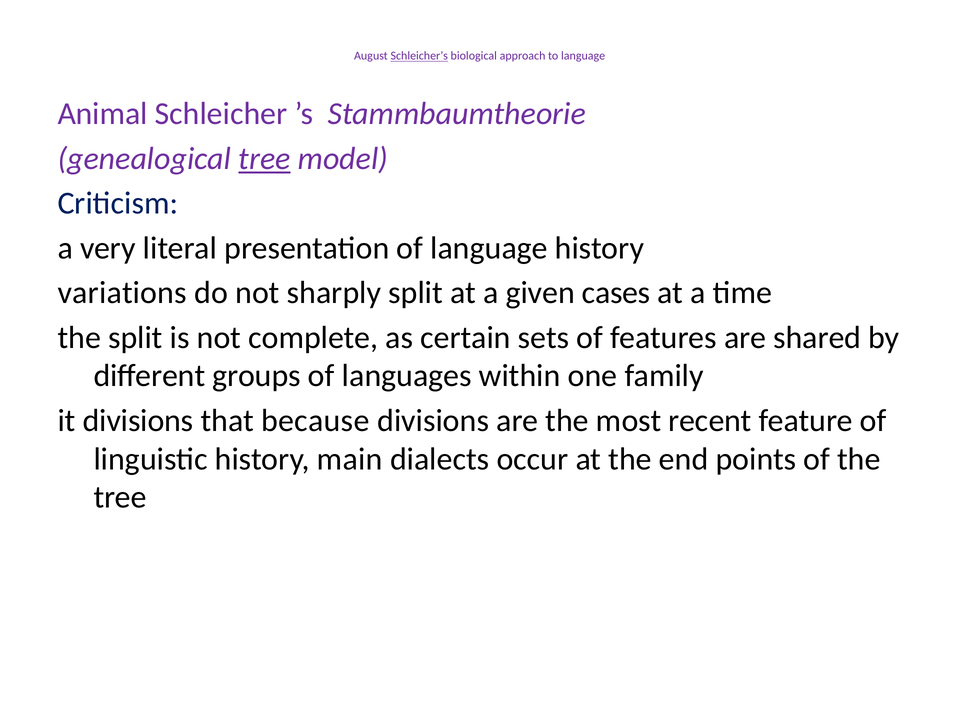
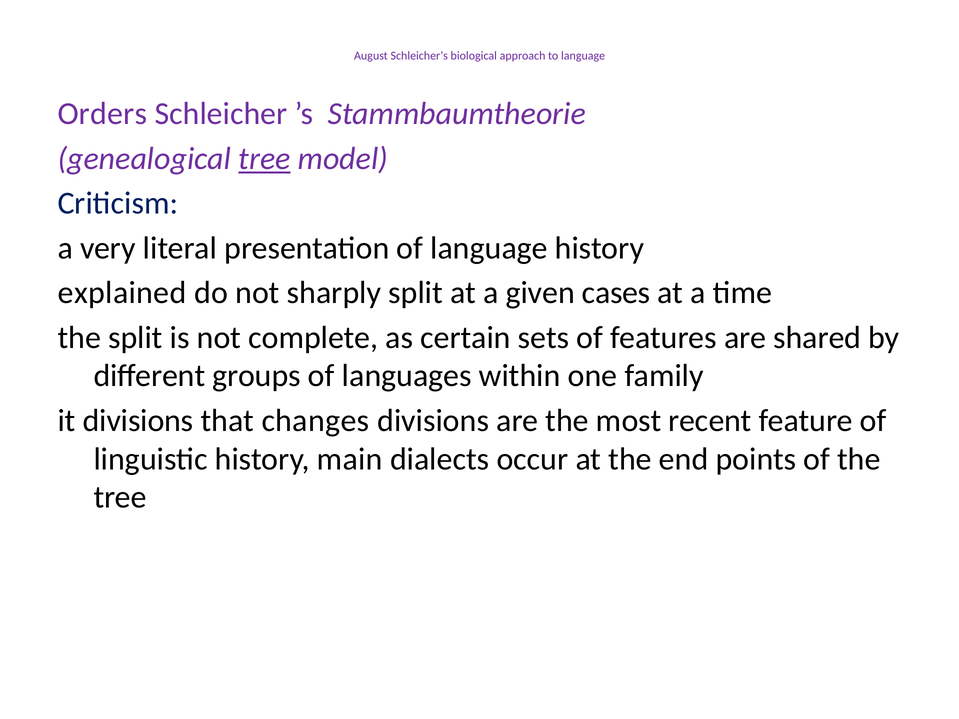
Schleicher’s underline: present -> none (419, 56)
Animal: Animal -> Orders (102, 114)
variations: variations -> explained (122, 293)
because: because -> changes (315, 421)
